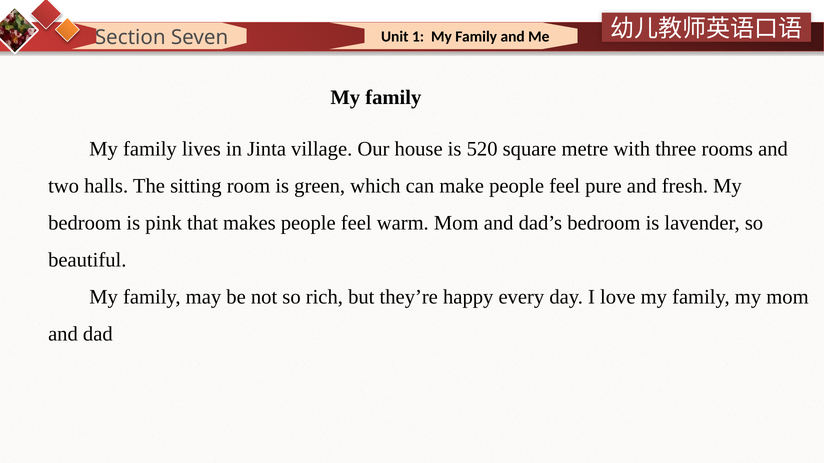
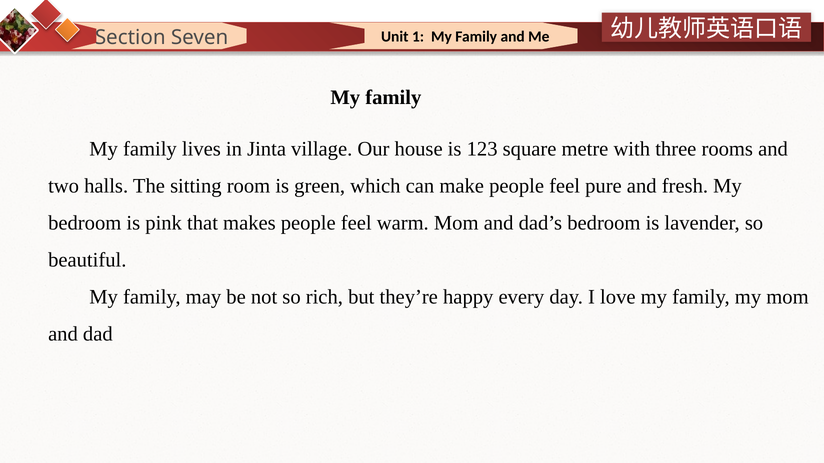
520: 520 -> 123 (482, 149)
